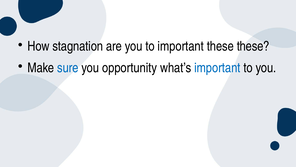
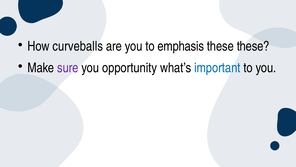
stagnation: stagnation -> curveballs (78, 46)
to important: important -> emphasis (181, 46)
sure colour: blue -> purple (68, 68)
